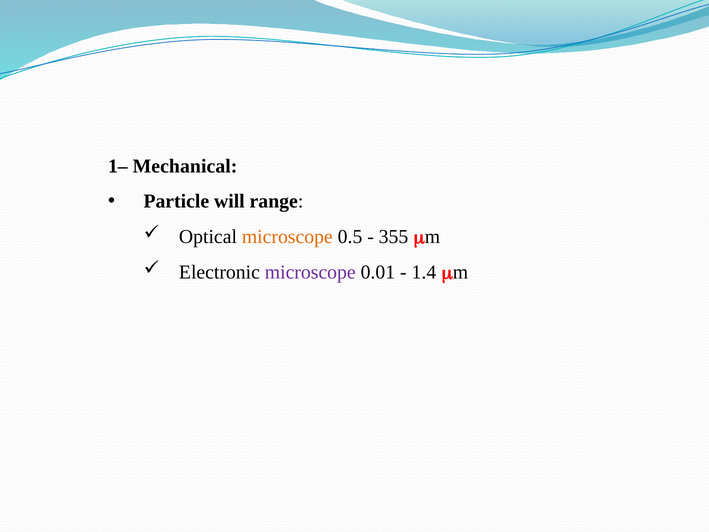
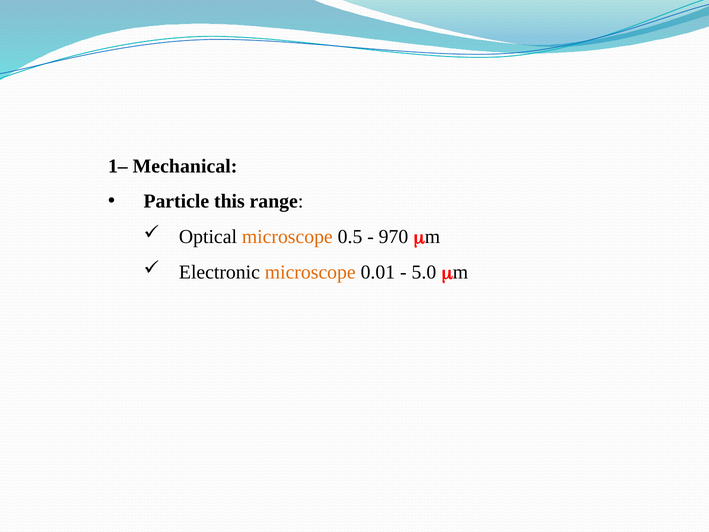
will: will -> this (229, 201)
355: 355 -> 970 (394, 237)
microscope colour: purple -> orange (310, 272)
1.4: 1.4 -> 5.0 (424, 272)
